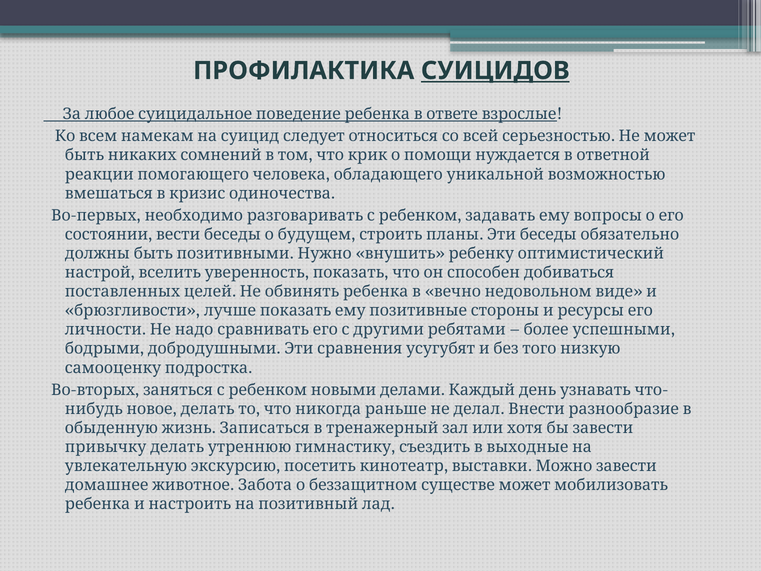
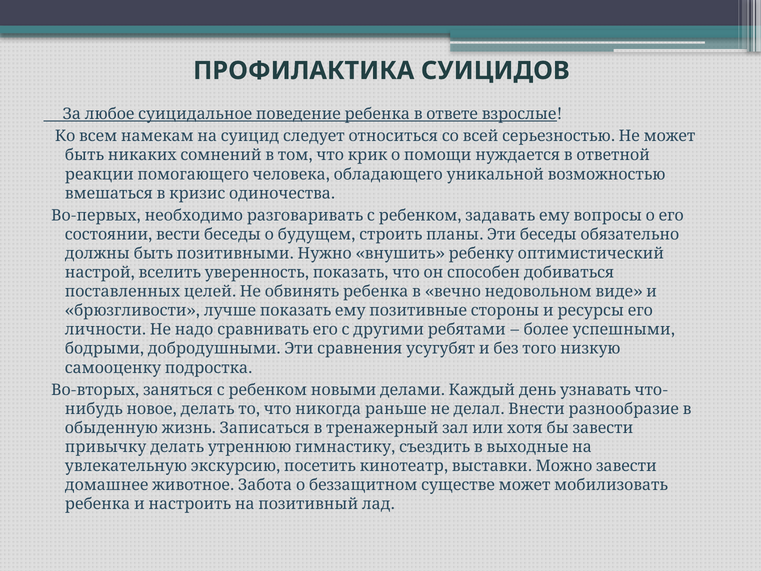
СУИЦИДОВ underline: present -> none (495, 71)
